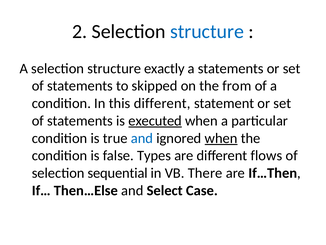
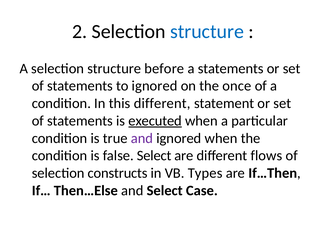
exactly: exactly -> before (164, 68)
to skipped: skipped -> ignored (155, 86)
from: from -> once (237, 86)
and colour: blue -> purple (142, 138)
when underline: present -> none (221, 138)
false Types: Types -> Select (154, 155)
sequential: sequential -> constructs (118, 173)
There: There -> Types (205, 173)
